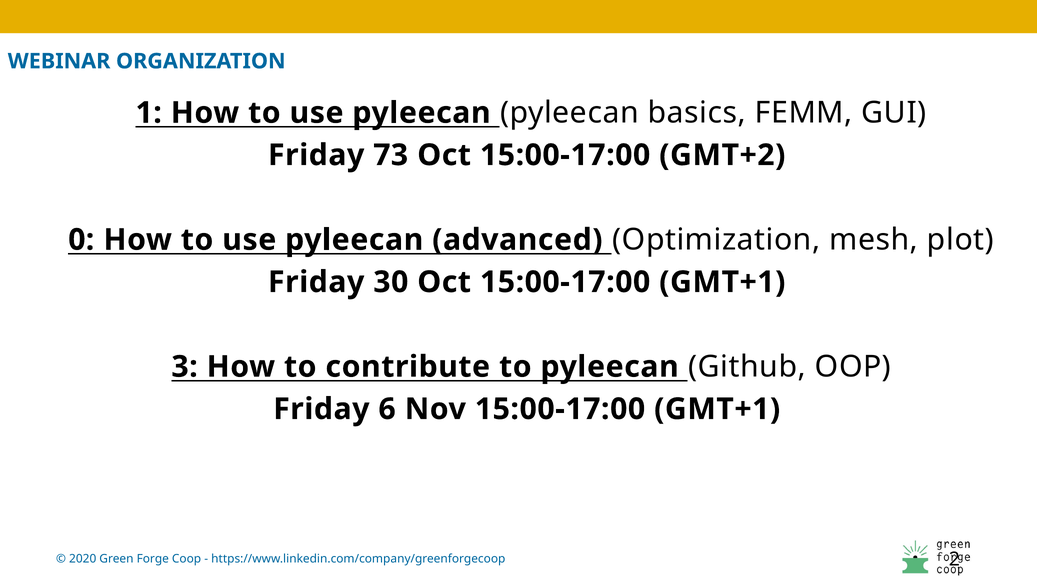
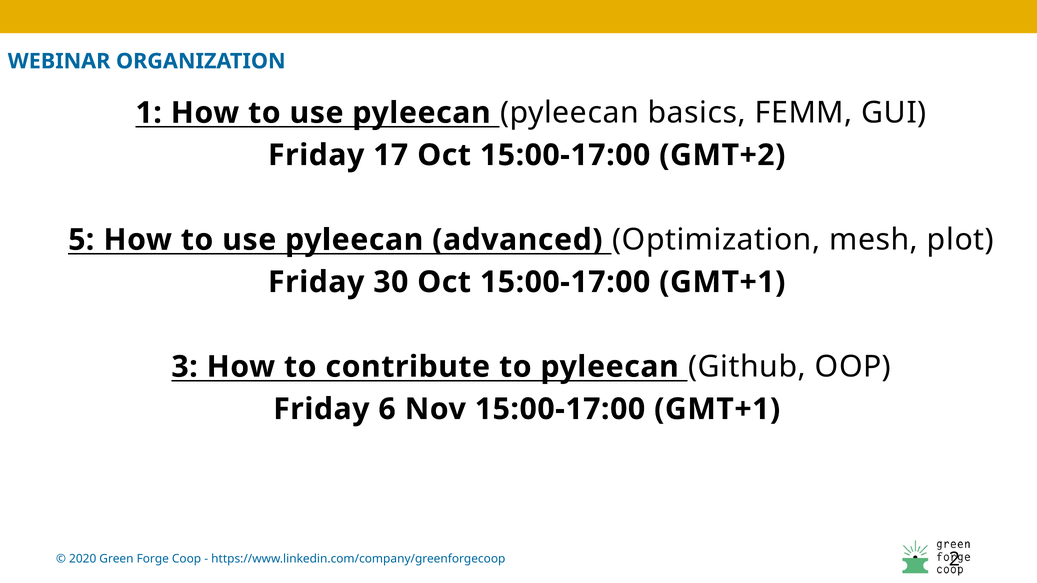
73: 73 -> 17 (391, 155)
0: 0 -> 5 (81, 240)
